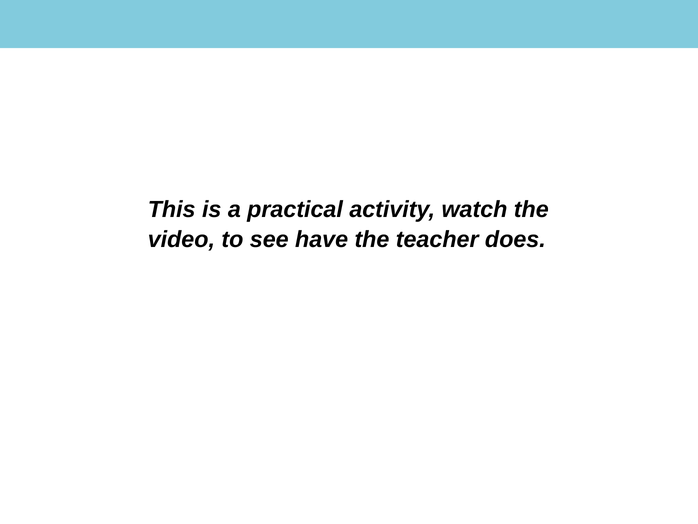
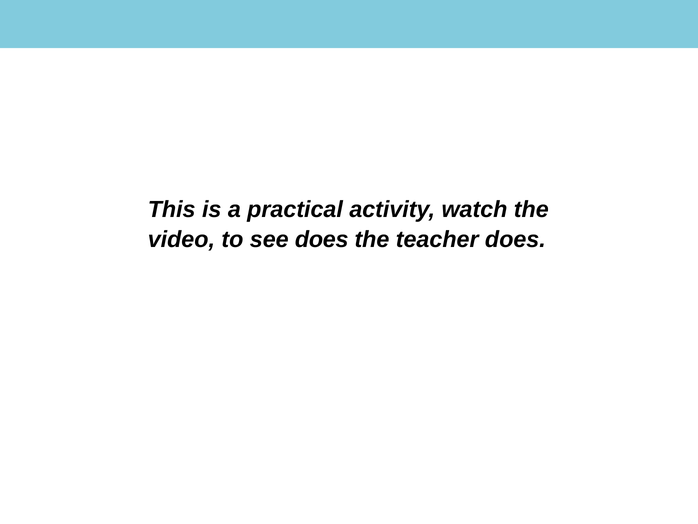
see have: have -> does (322, 239)
